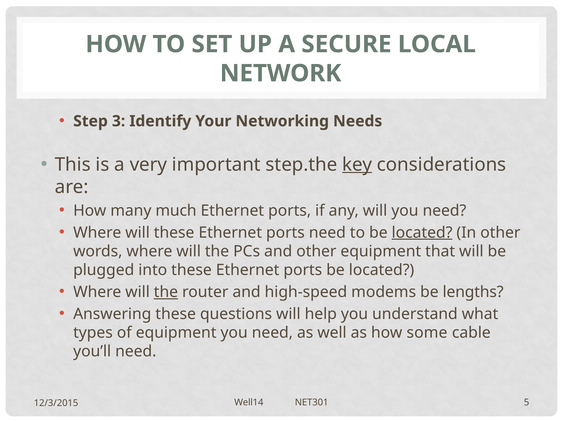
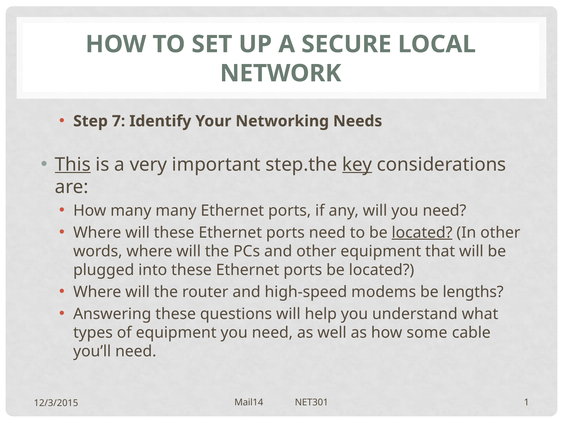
3: 3 -> 7 (119, 121)
This underline: none -> present (73, 165)
many much: much -> many (176, 211)
the underline: present -> none (166, 292)
Well14: Well14 -> Mail14 (249, 402)
5: 5 -> 1 (527, 402)
